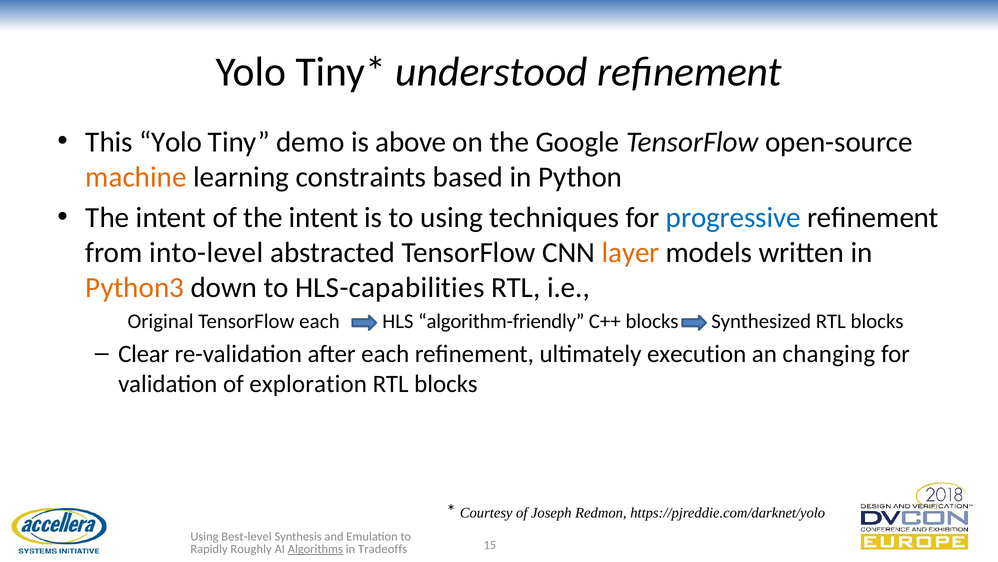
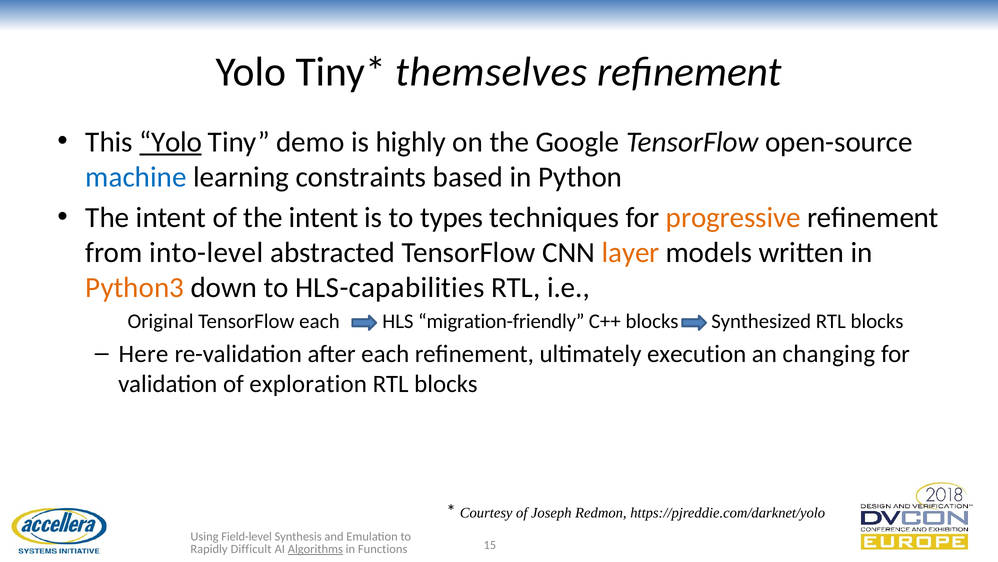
understood: understood -> themselves (491, 72)
Yolo underline: none -> present (171, 142)
above: above -> highly (411, 142)
machine colour: orange -> blue (136, 177)
to using: using -> types (452, 218)
progressive colour: blue -> orange (733, 218)
algorithm-friendly: algorithm-friendly -> migration-friendly (501, 321)
Clear: Clear -> Here (143, 354)
Best-level: Best-level -> Field-level (247, 536)
Roughly: Roughly -> Difficult (251, 548)
Tradeoffs: Tradeoffs -> Functions (383, 548)
